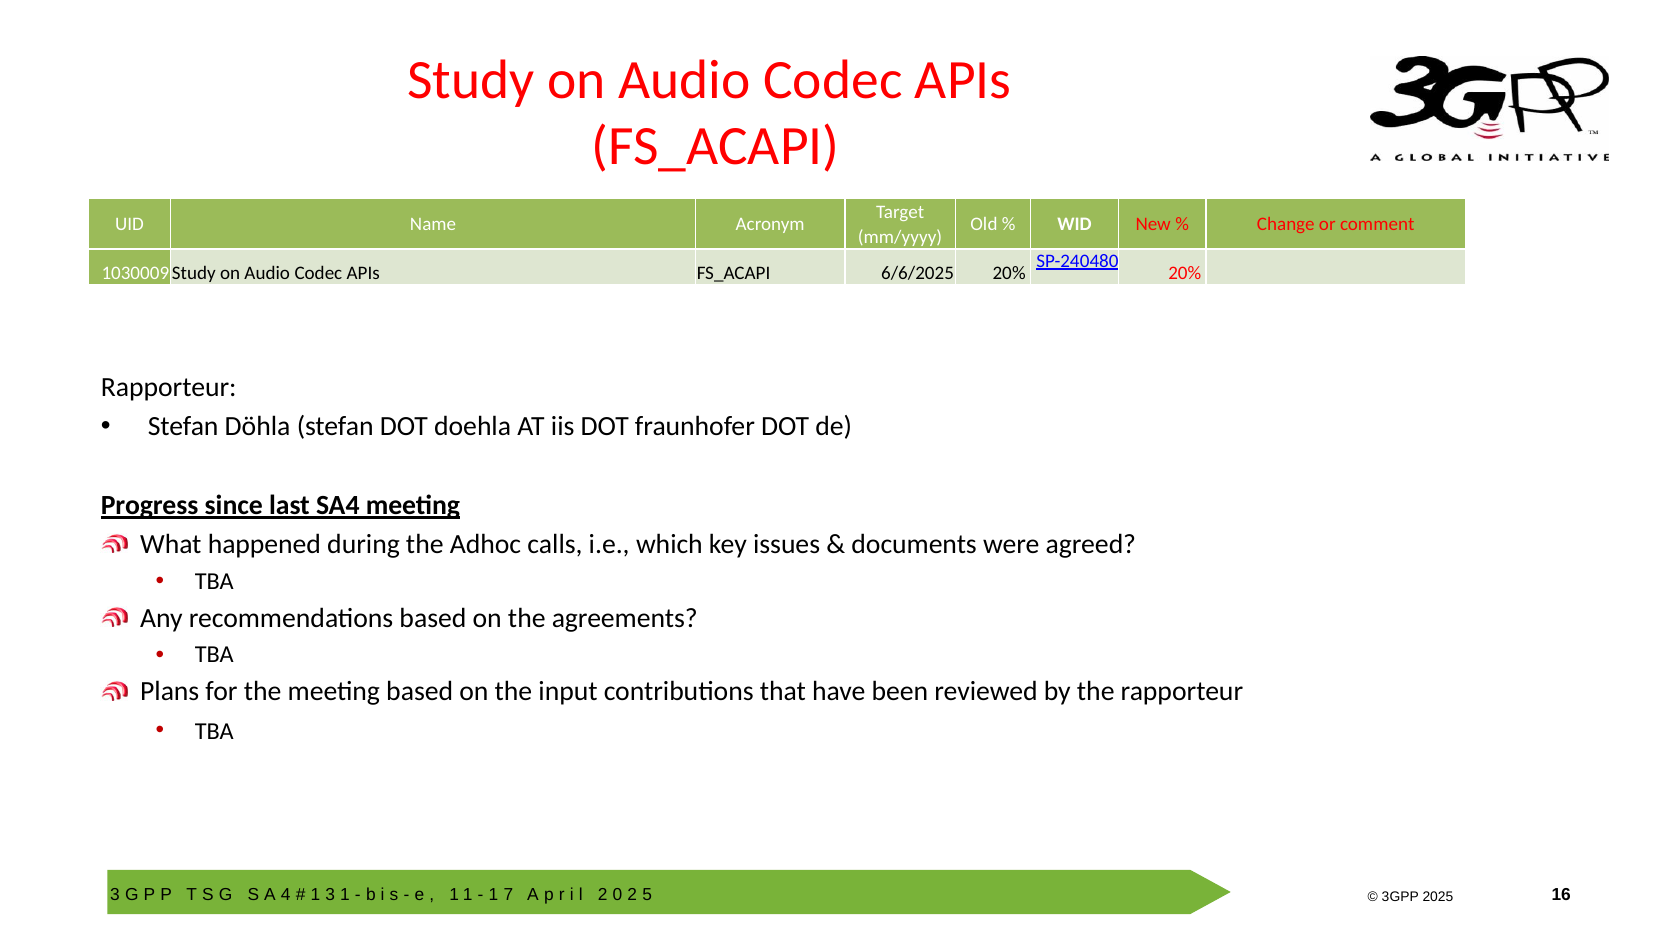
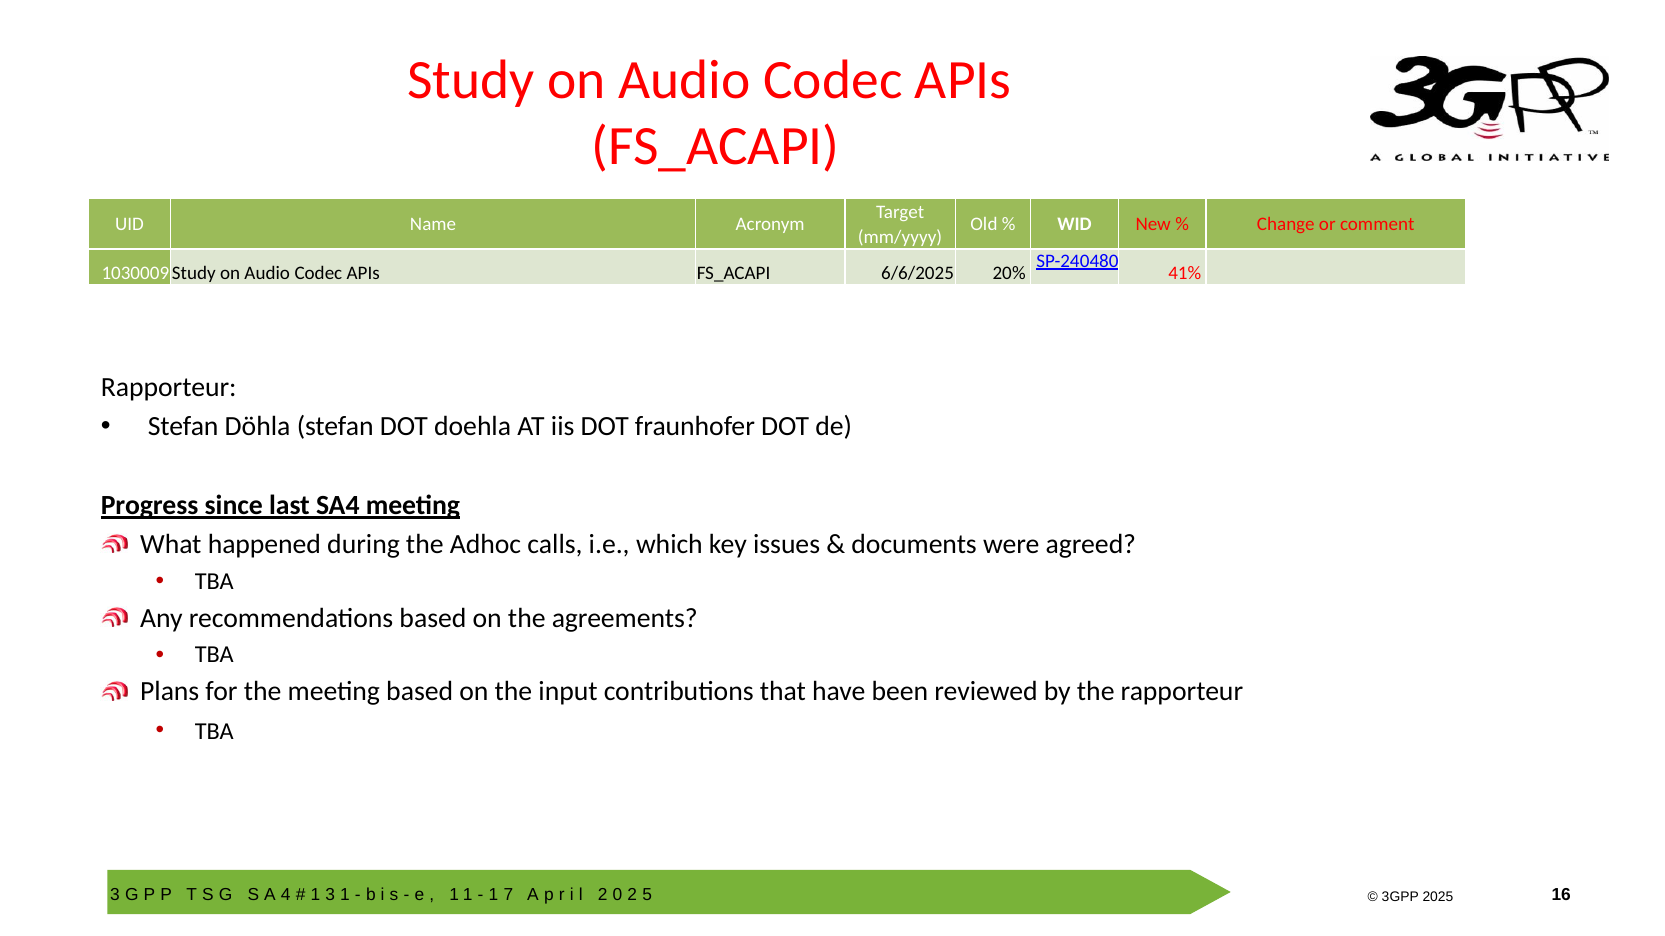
20%: 20% -> 41% (1185, 274)
